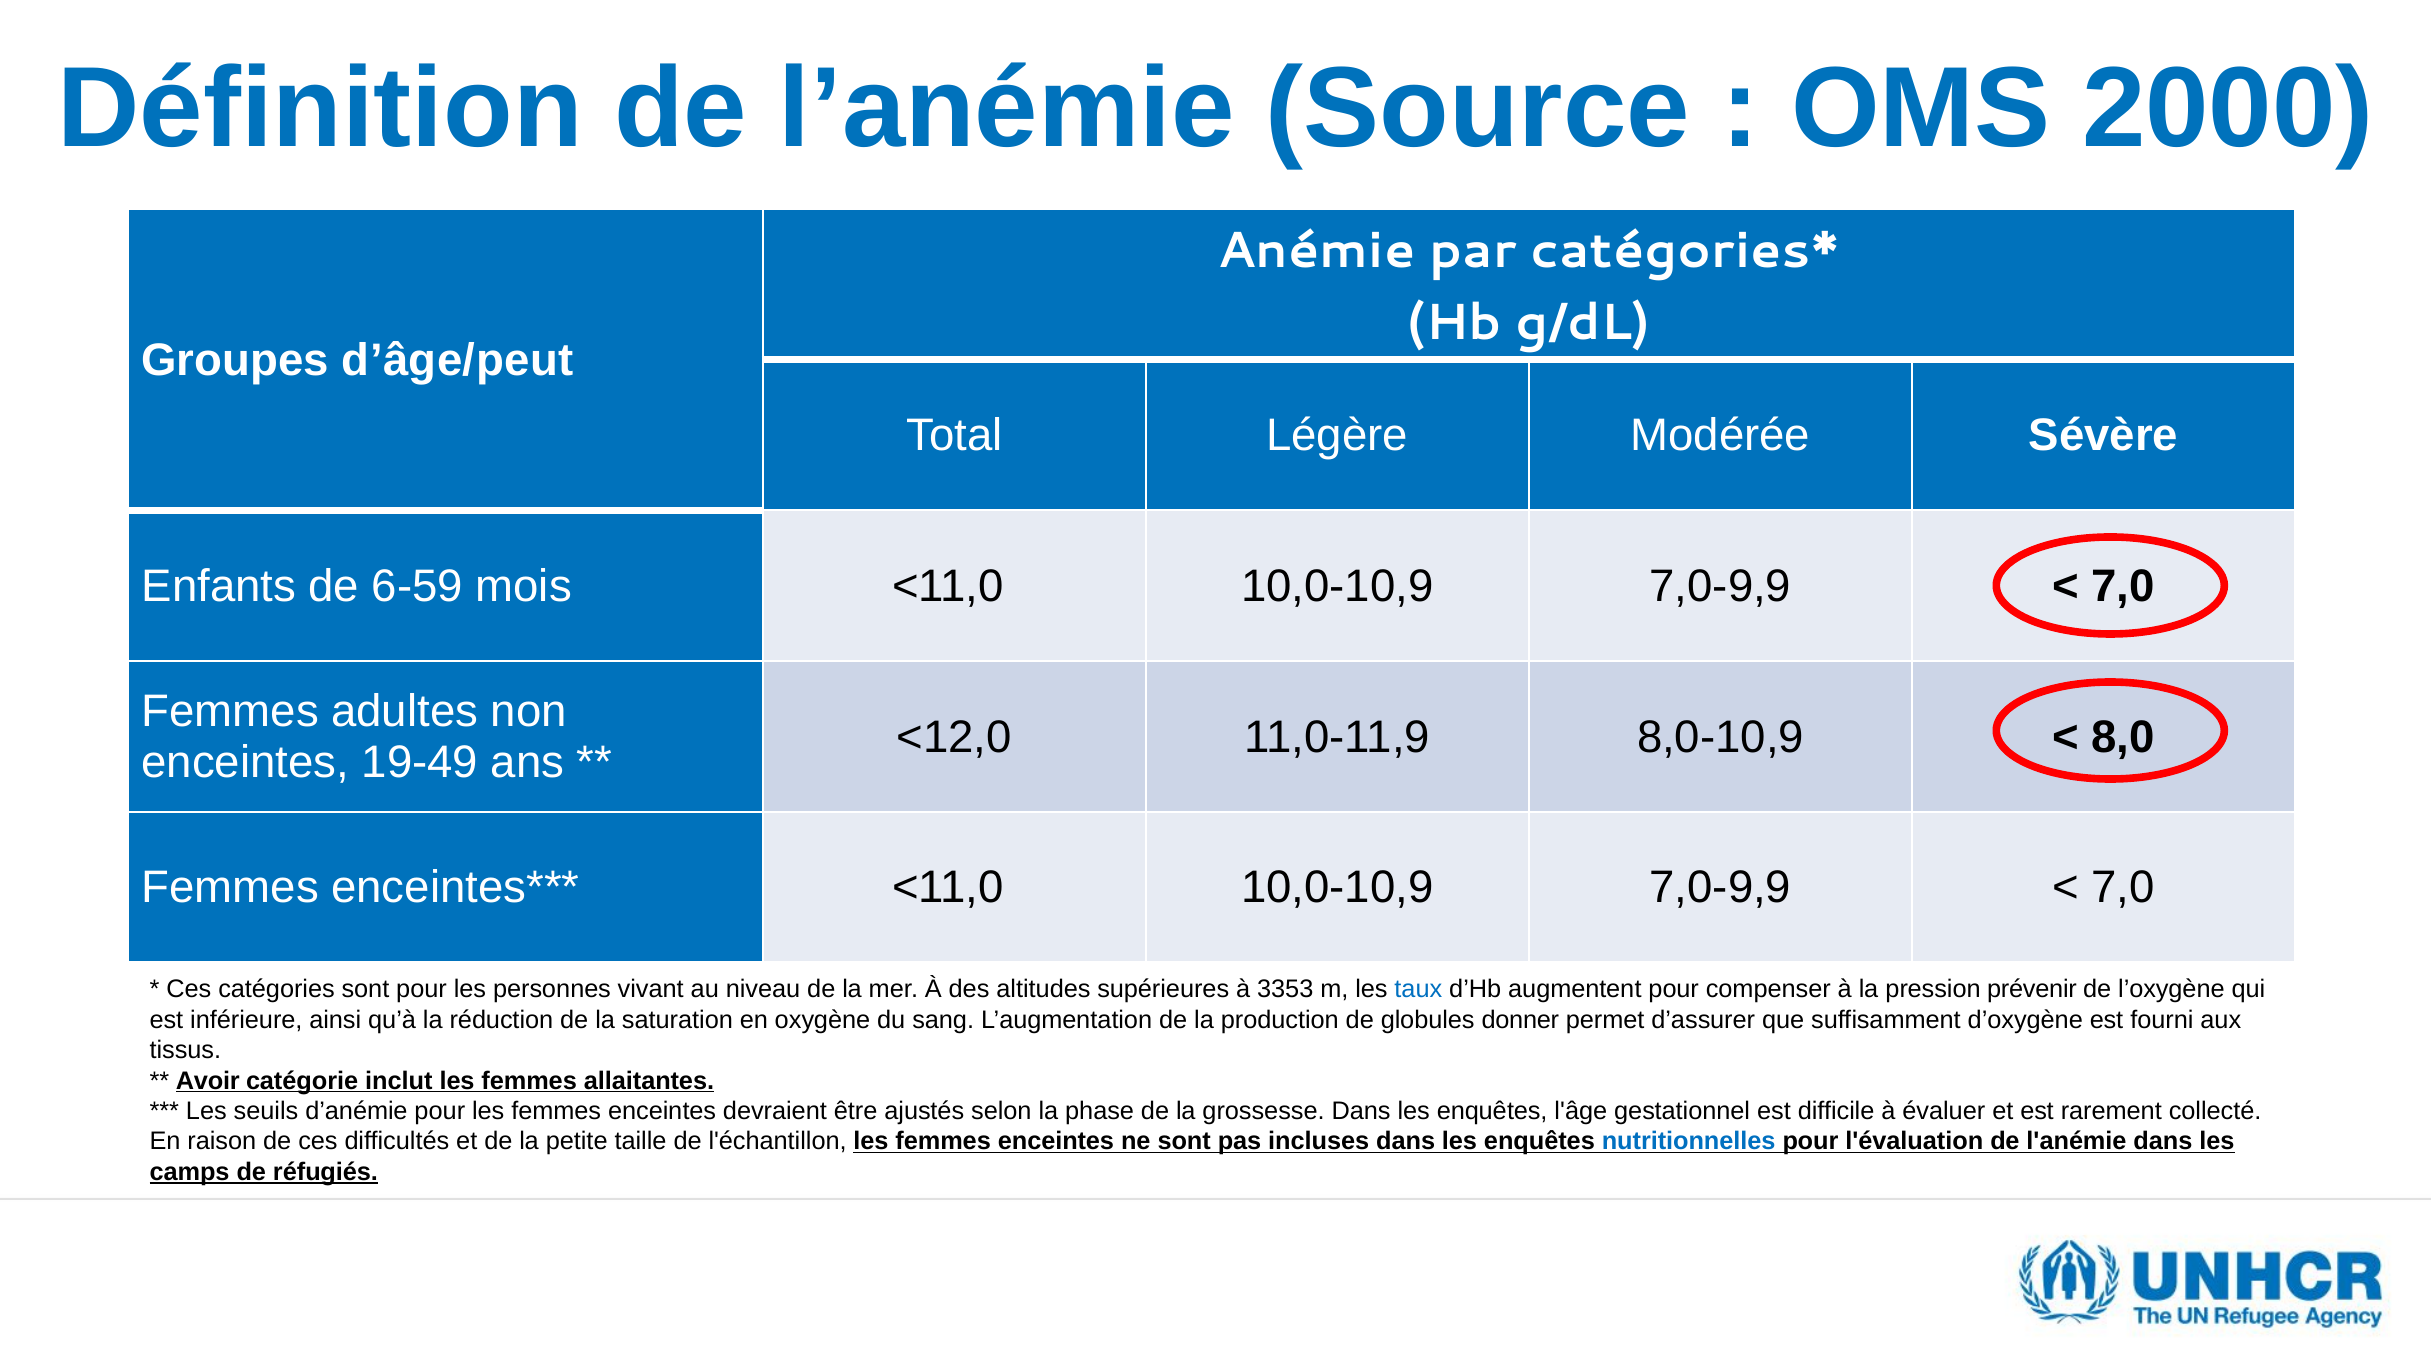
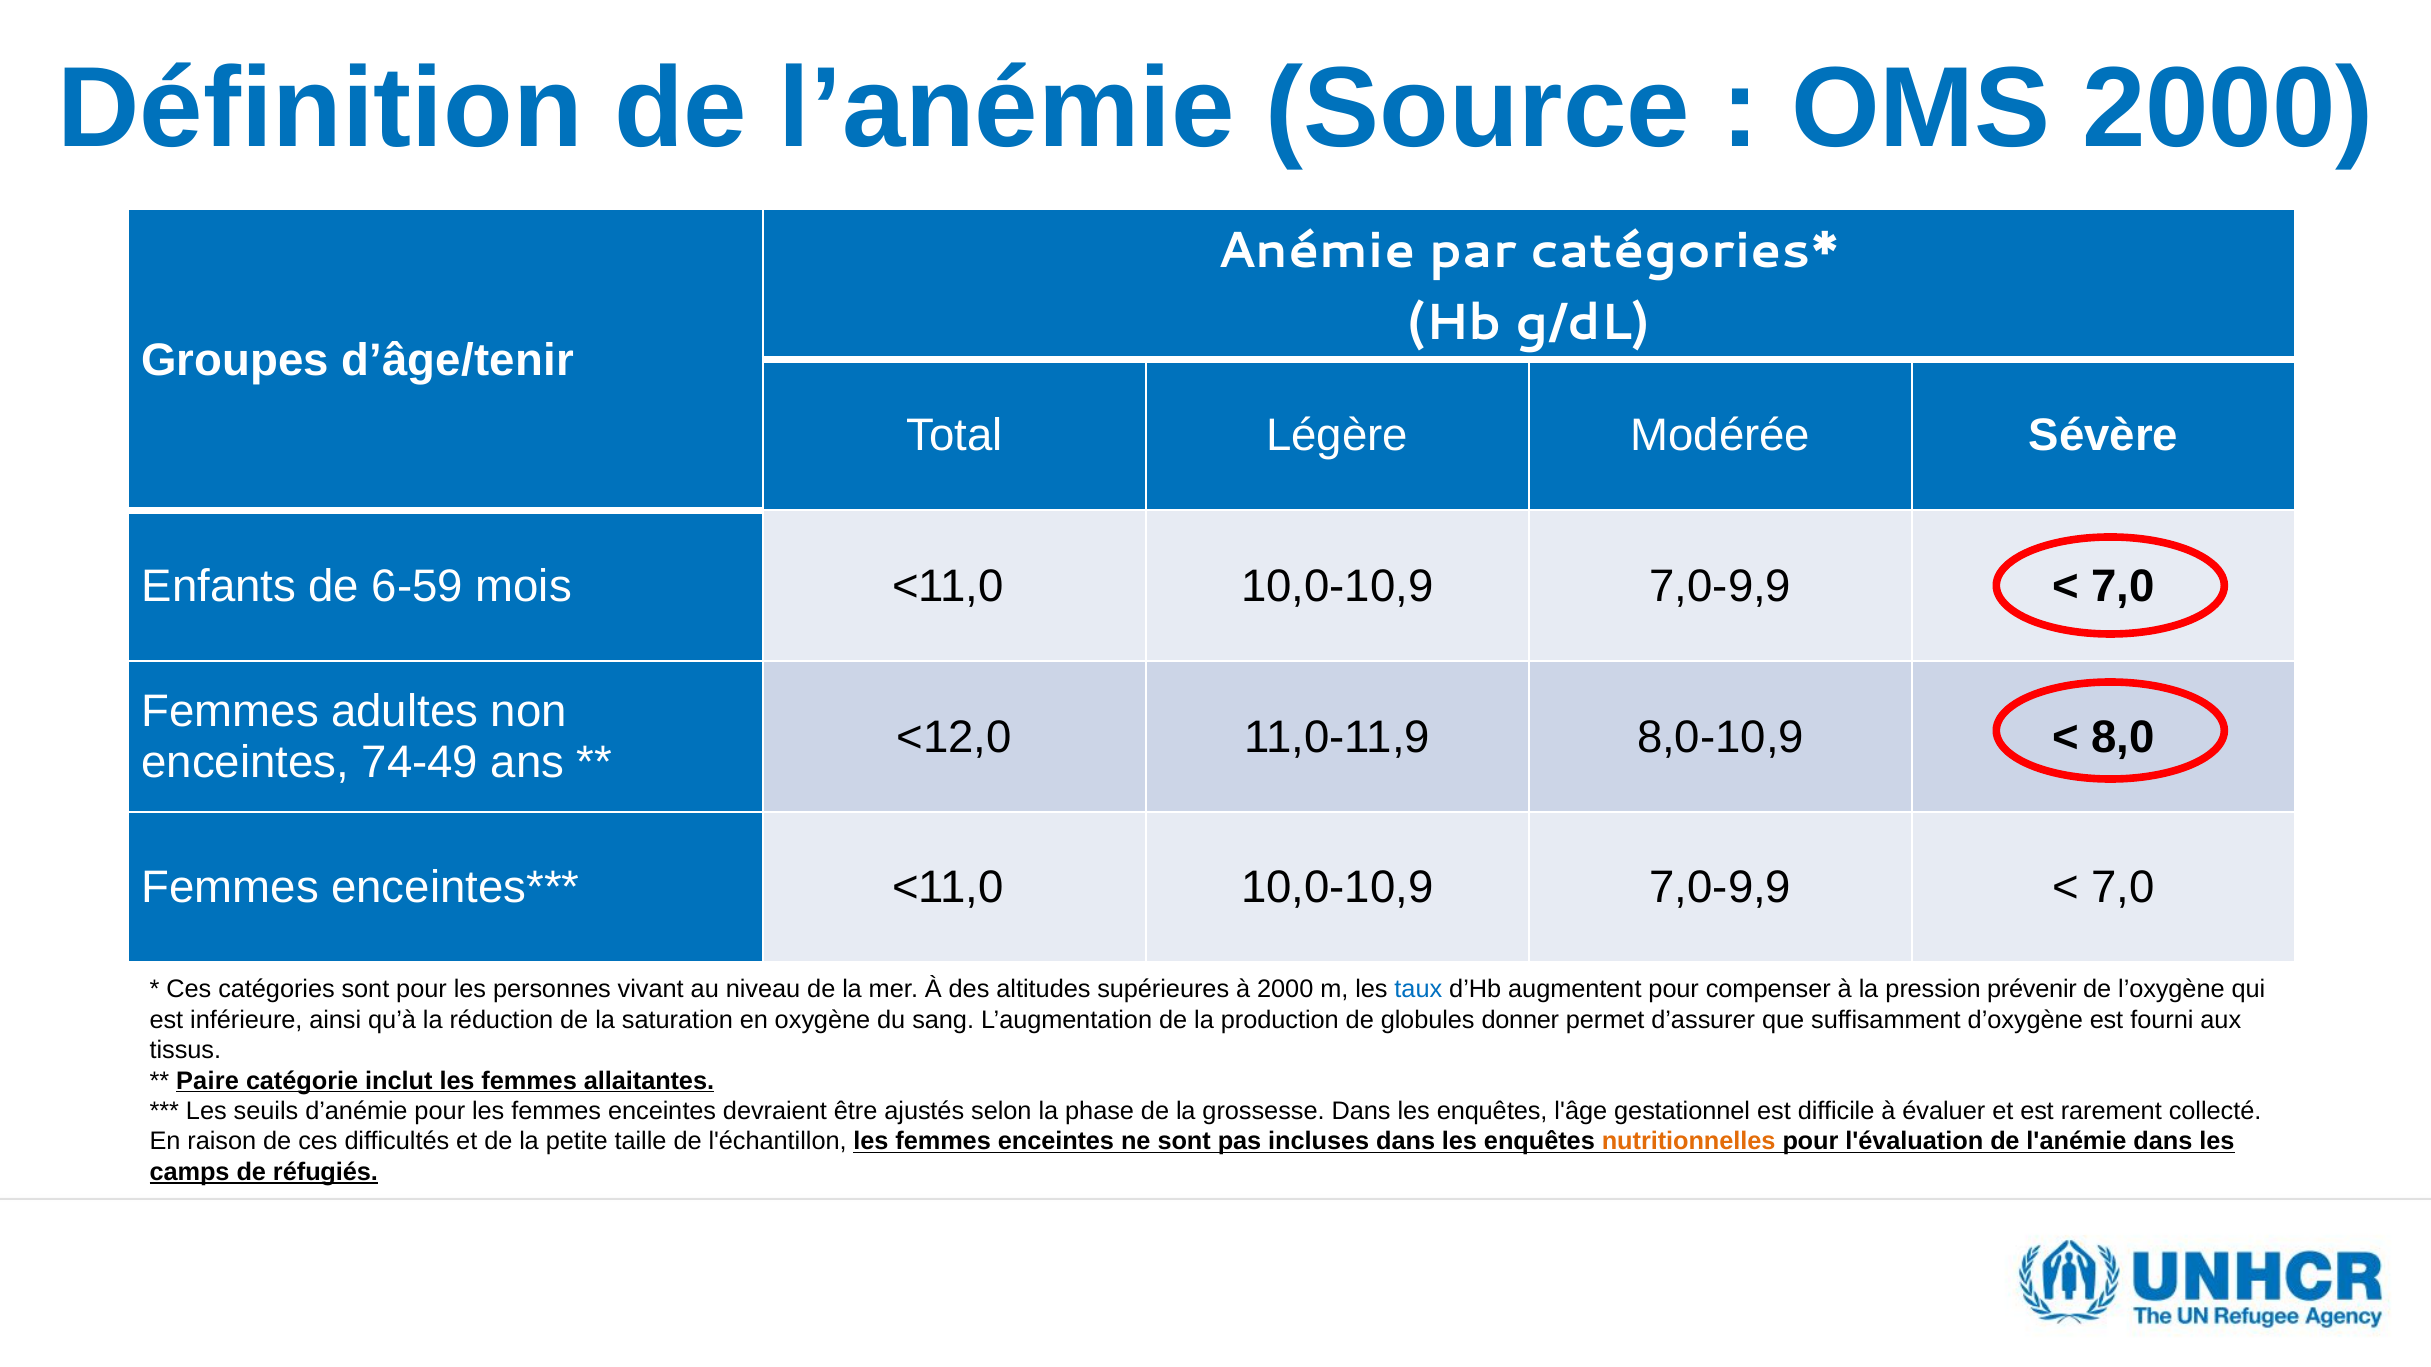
d’âge/peut: d’âge/peut -> d’âge/tenir (458, 360)
19-49: 19-49 -> 74-49 (420, 763)
à 3353: 3353 -> 2000 (1285, 990)
Avoir: Avoir -> Paire (208, 1081)
nutritionnelles colour: blue -> orange (1689, 1142)
